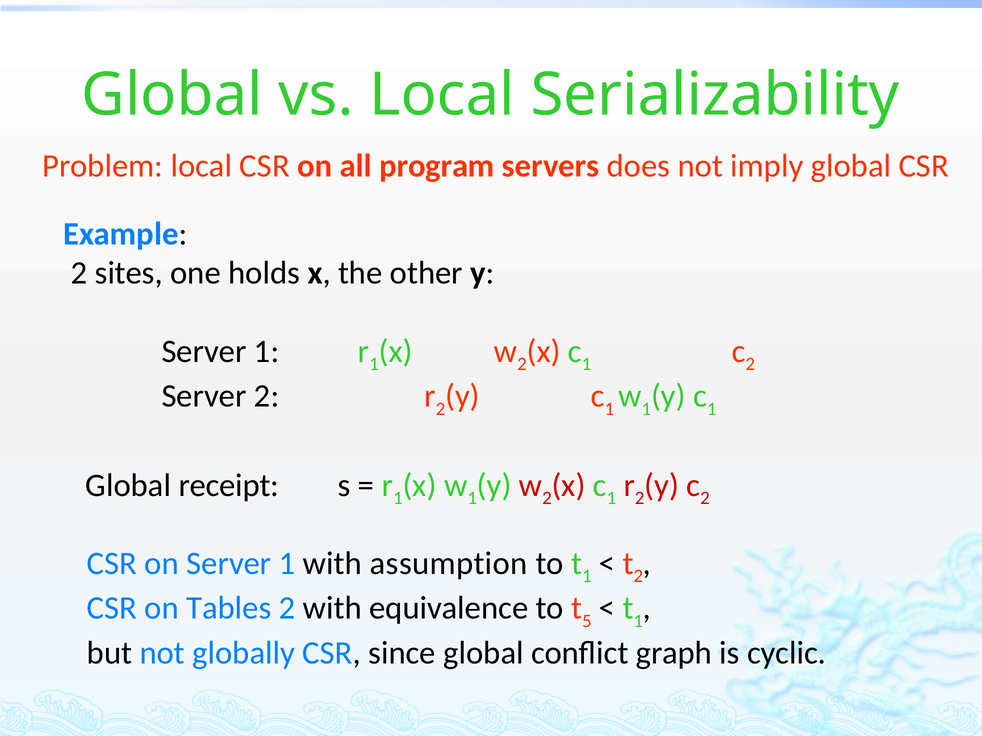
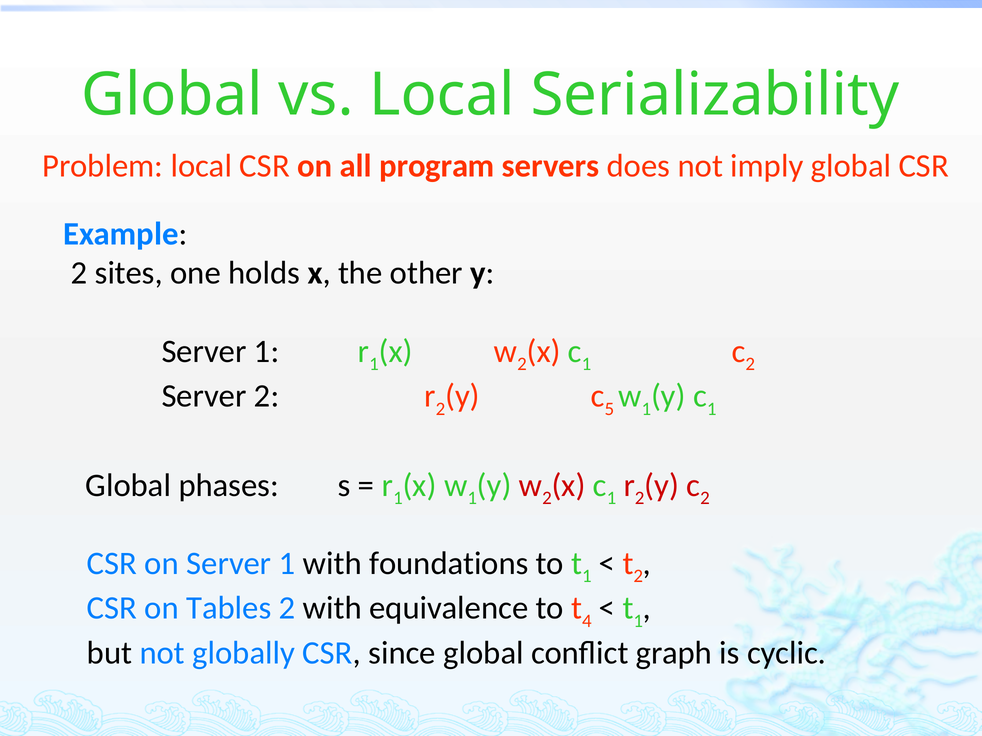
1: 1 -> 5 (609, 409)
receipt: receipt -> phases (229, 486)
assumption: assumption -> foundations (449, 564)
5: 5 -> 4 (587, 621)
